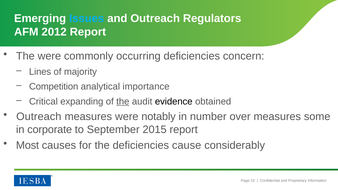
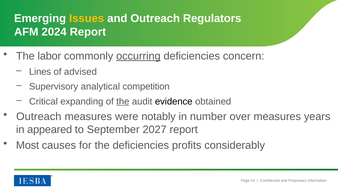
Issues colour: light blue -> yellow (87, 18)
2012: 2012 -> 2024 (54, 32)
The were: were -> labor (49, 56)
occurring underline: none -> present (138, 56)
majority: majority -> advised (80, 72)
Competition: Competition -> Supervisory (54, 87)
importance: importance -> competition (146, 87)
some: some -> years (317, 117)
corporate: corporate -> appeared (50, 130)
2015: 2015 -> 2027 (155, 130)
cause: cause -> profits (187, 145)
